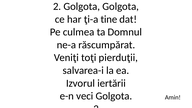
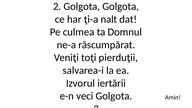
tine: tine -> nalt (109, 19)
